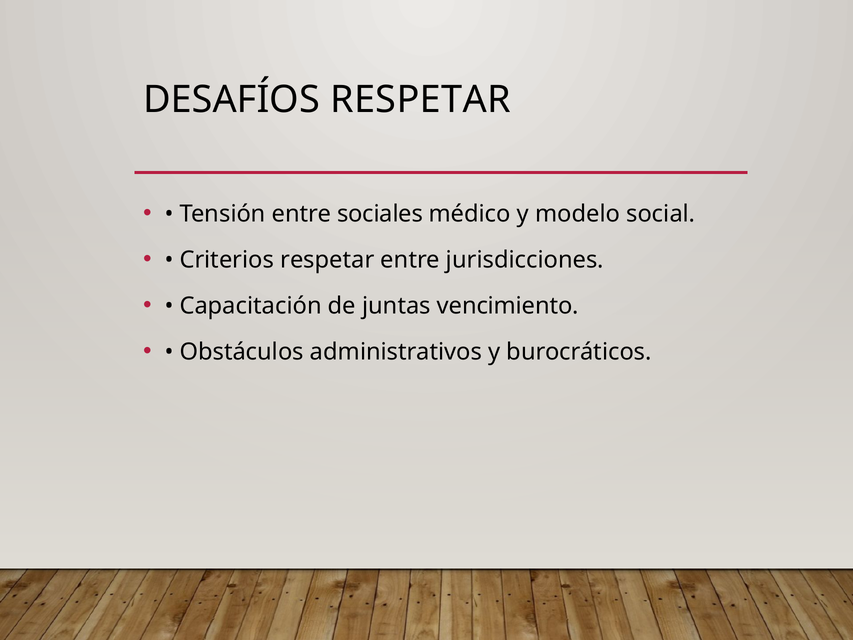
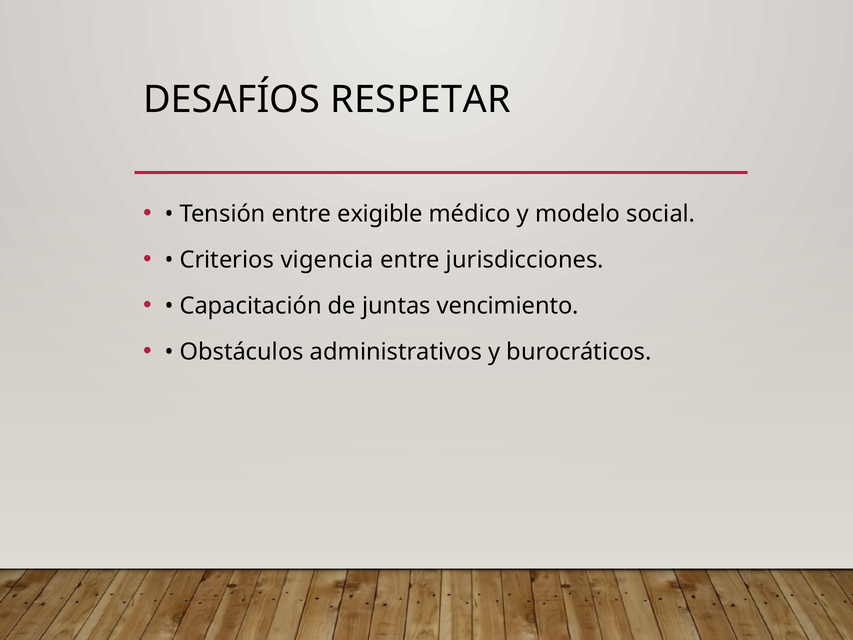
sociales: sociales -> exigible (380, 214)
Criterios respetar: respetar -> vigencia (327, 260)
